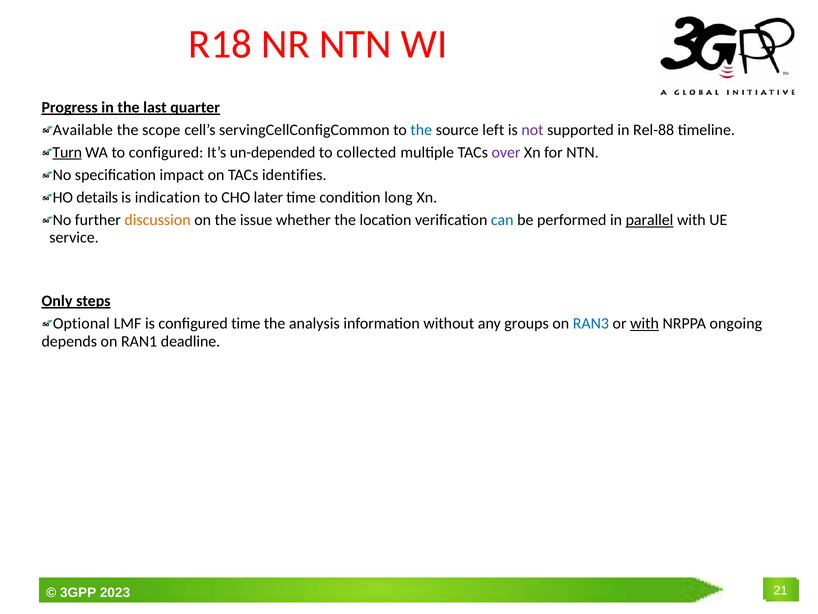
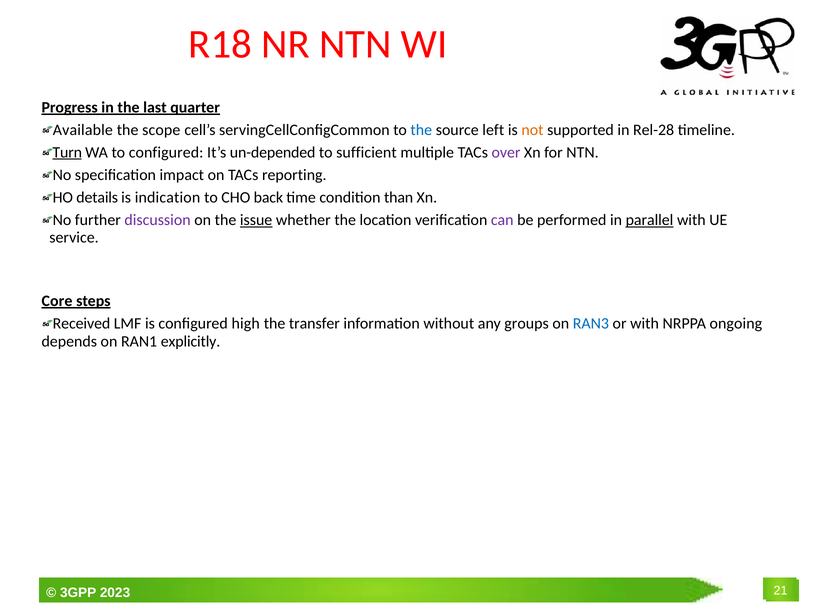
not colour: purple -> orange (532, 130)
Rel-88: Rel-88 -> Rel-28 (654, 130)
collected: collected -> sufficient (366, 152)
identifies: identifies -> reporting (294, 175)
later: later -> back (268, 197)
long: long -> than (399, 197)
discussion colour: orange -> purple (158, 220)
issue underline: none -> present (256, 220)
can colour: blue -> purple (502, 220)
Only: Only -> Core (57, 301)
Optional: Optional -> Received (81, 323)
configured time: time -> high (246, 323)
analysis: analysis -> transfer (314, 323)
with underline: present -> none (645, 323)
deadline: deadline -> explicitly (191, 341)
